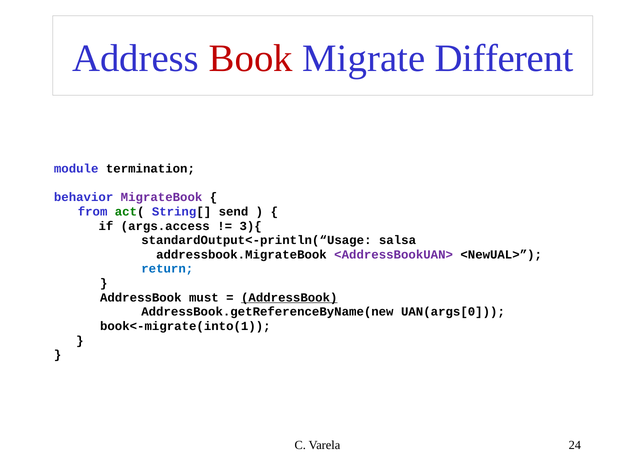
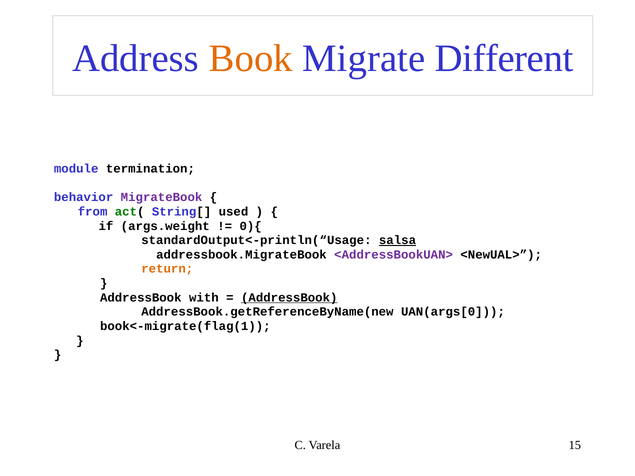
Book colour: red -> orange (251, 58)
send: send -> used (233, 212)
args.access: args.access -> args.weight (165, 226)
3){: 3){ -> 0){ (251, 226)
salsa underline: none -> present (397, 240)
return colour: blue -> orange (167, 269)
must: must -> with (204, 298)
book<-migrate(into(1: book<-migrate(into(1 -> book<-migrate(flag(1 (185, 326)
24: 24 -> 15 (575, 445)
